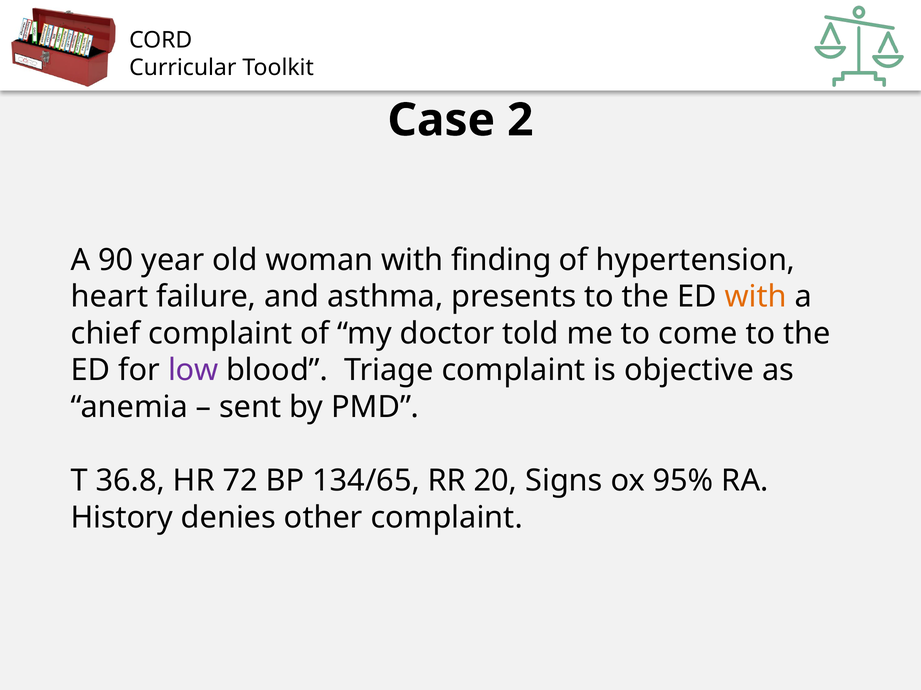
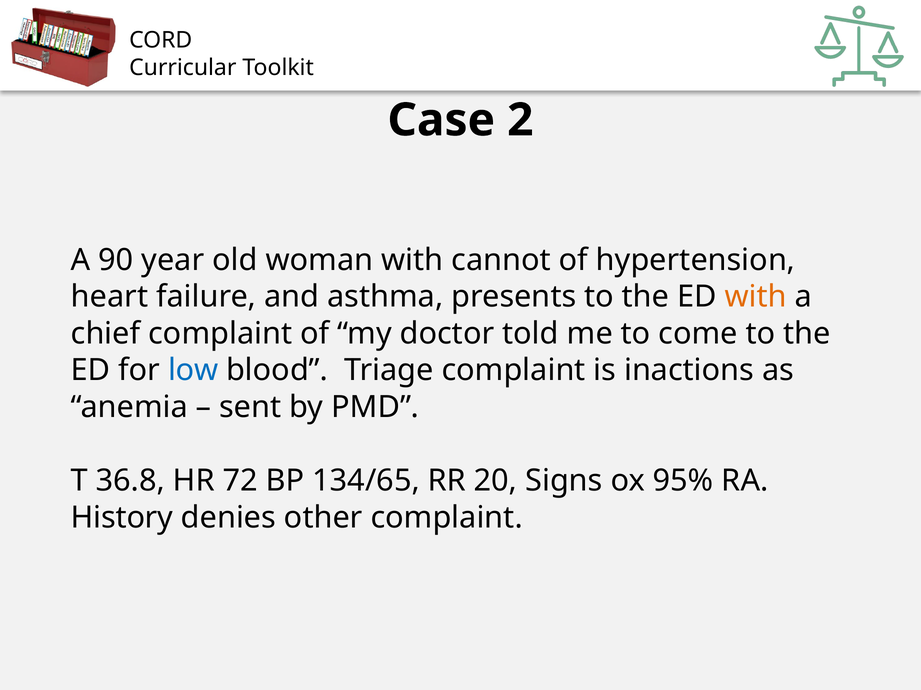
finding: finding -> cannot (501, 260)
low colour: purple -> blue (193, 371)
objective: objective -> inactions (689, 371)
